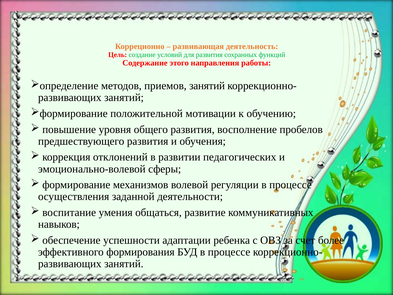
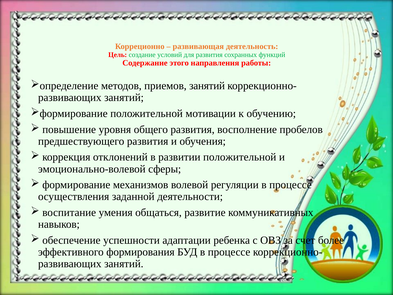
развитии педагогических: педагогических -> положительной (240, 157)
